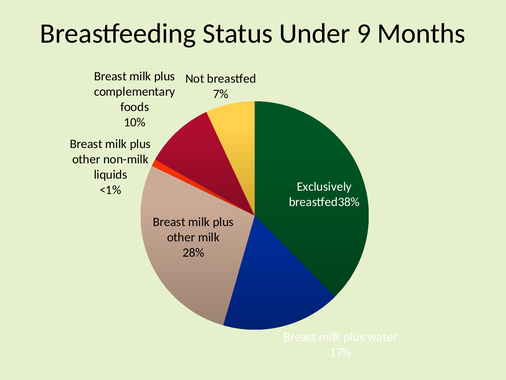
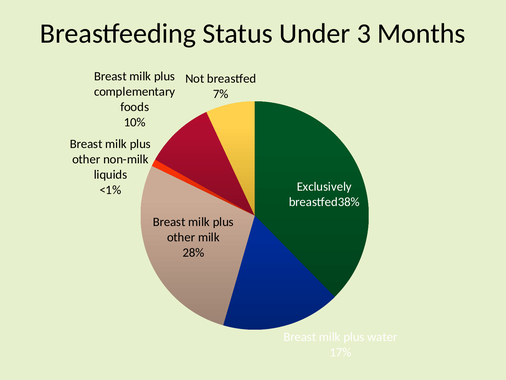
9: 9 -> 3 (364, 34)
